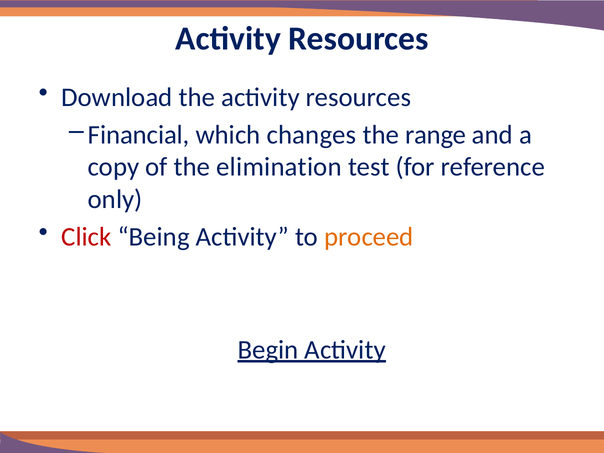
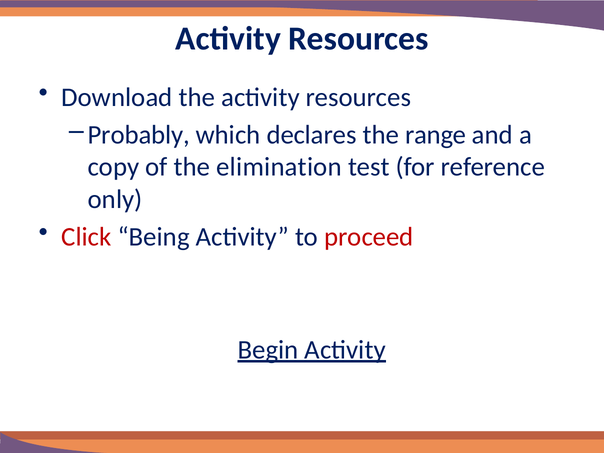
Financial: Financial -> Probably (139, 135)
changes: changes -> declares (312, 135)
proceed colour: orange -> red (369, 237)
